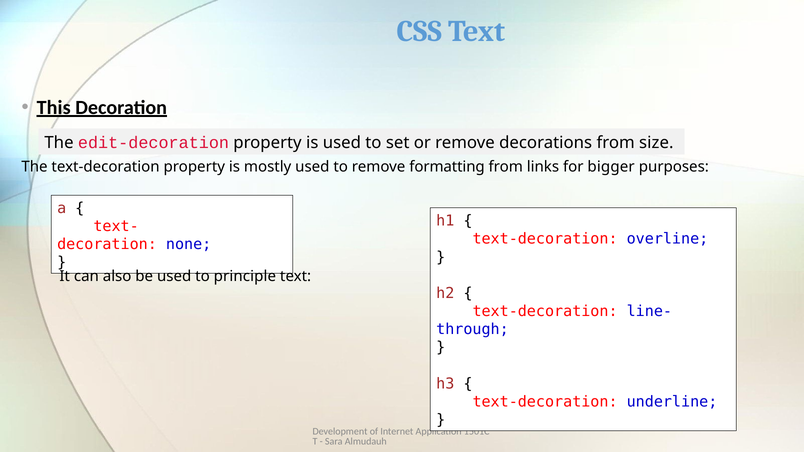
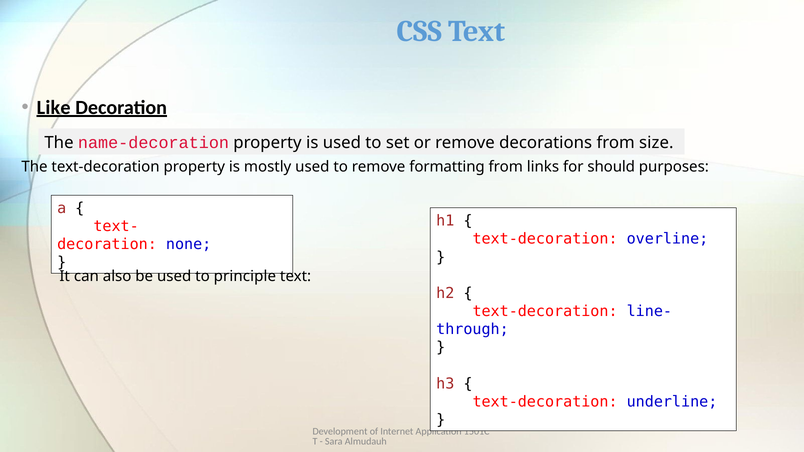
This: This -> Like (54, 108)
edit-decoration: edit-decoration -> name-decoration (153, 143)
bigger: bigger -> should (611, 167)
